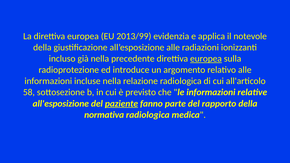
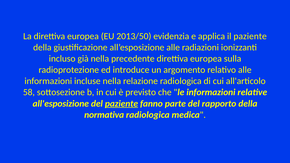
2013/99: 2013/99 -> 2013/50 (134, 36)
il notevole: notevole -> paziente (250, 36)
europea underline: present -> none (206, 59)
